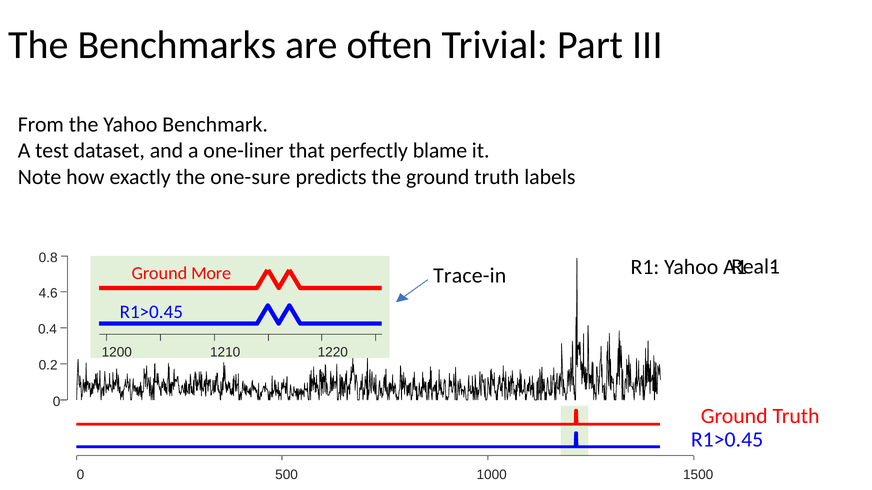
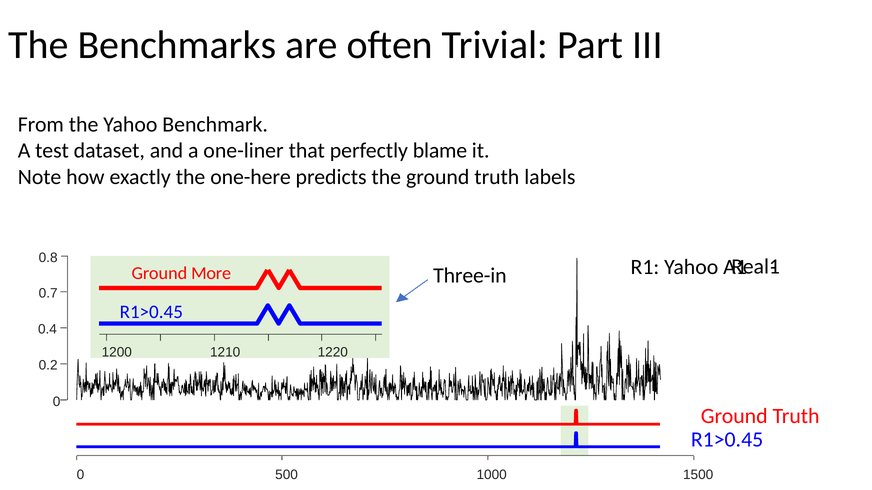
one-sure: one-sure -> one-here (251, 177)
Trace-in: Trace-in -> Three-in (470, 276)
4.6: 4.6 -> 0.7 (48, 294)
